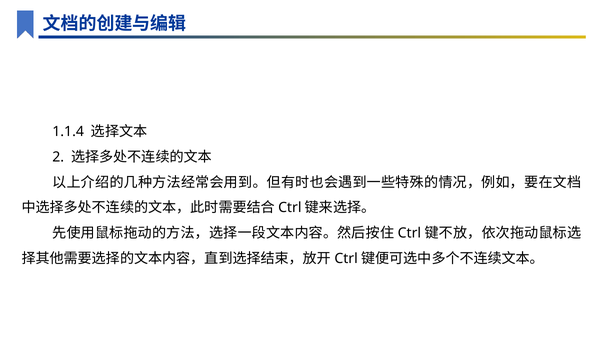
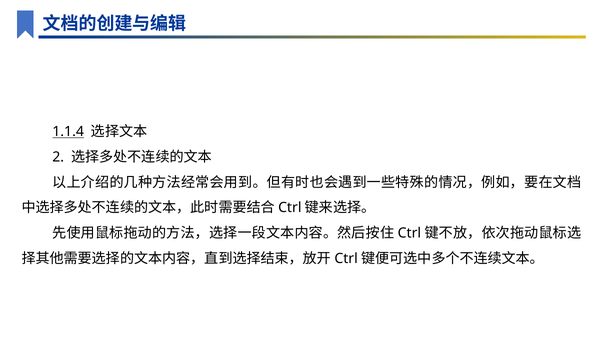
1.1.4 underline: none -> present (68, 132)
